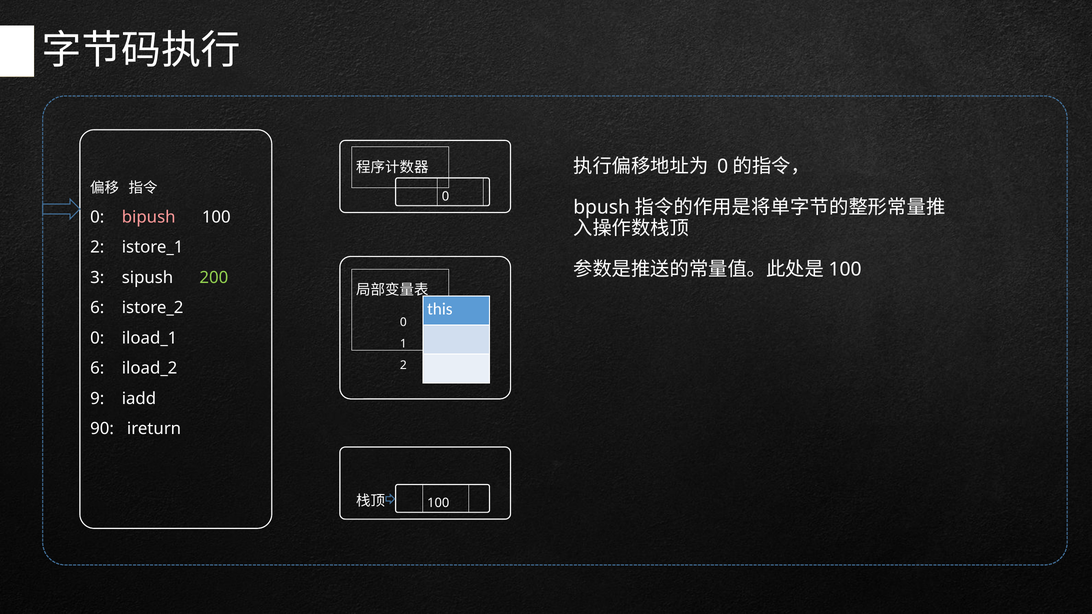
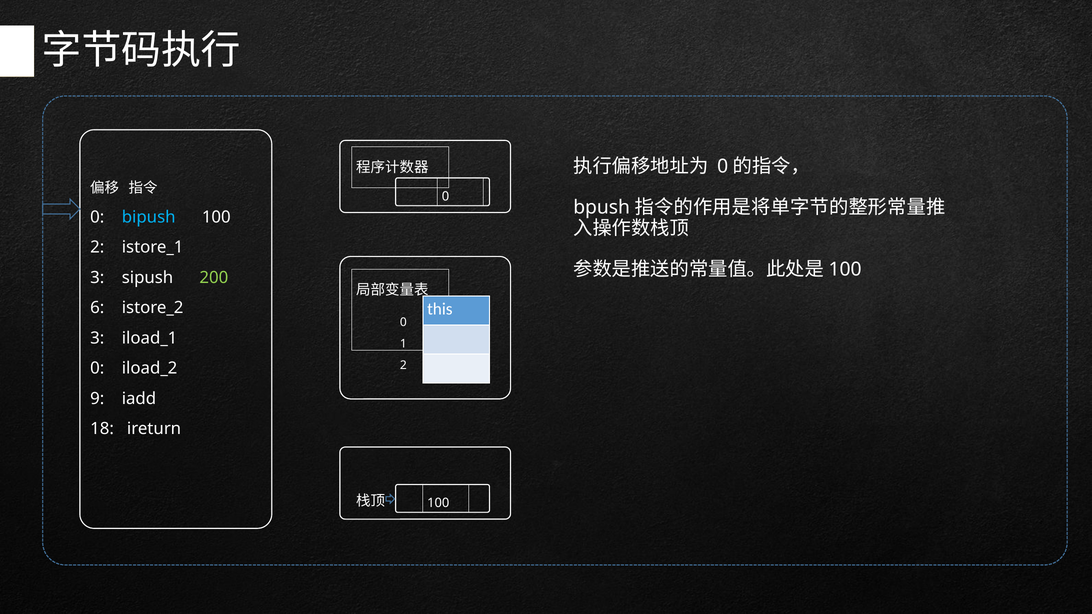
bipush colour: pink -> light blue (149, 217)
0: 0 -> 3 (97, 338)
6: 6 -> 0 (97, 368)
90: 90 -> 18 (102, 429)
